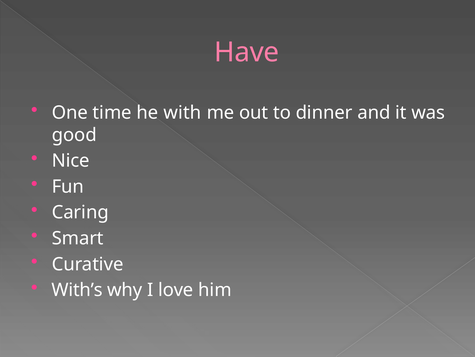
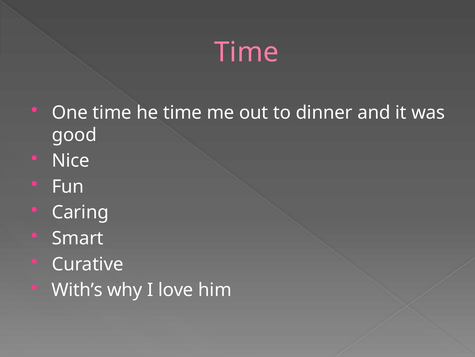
Have: Have -> Time (246, 52)
he with: with -> time (183, 112)
